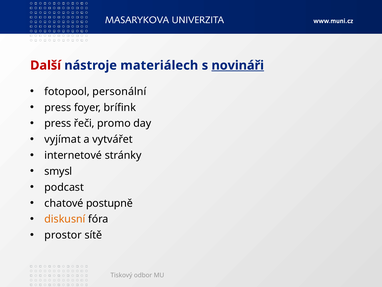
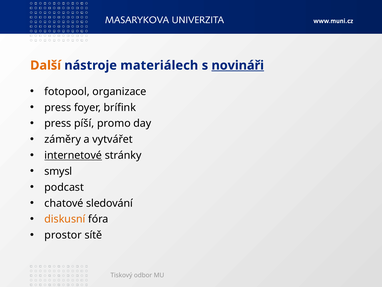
Další colour: red -> orange (46, 65)
personální: personální -> organizace (119, 91)
řeči: řeči -> píší (84, 123)
vyjímat: vyjímat -> záměry (63, 139)
internetové underline: none -> present (73, 155)
postupně: postupně -> sledování (109, 203)
